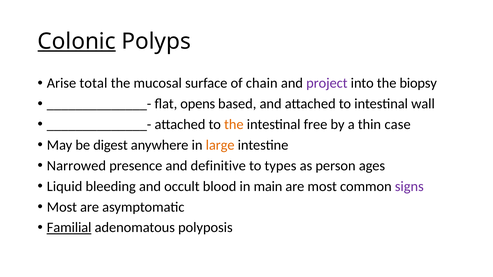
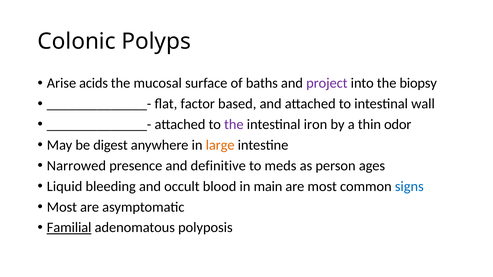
Colonic underline: present -> none (77, 41)
total: total -> acids (94, 83)
chain: chain -> baths (262, 83)
opens: opens -> factor (198, 104)
the colour: orange -> purple (234, 125)
free: free -> iron (315, 125)
case: case -> odor (398, 125)
types: types -> meds (280, 166)
signs colour: purple -> blue (409, 187)
